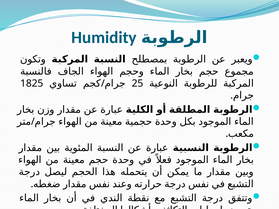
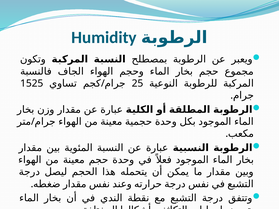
1825: 1825 -> 1525 (32, 83)
